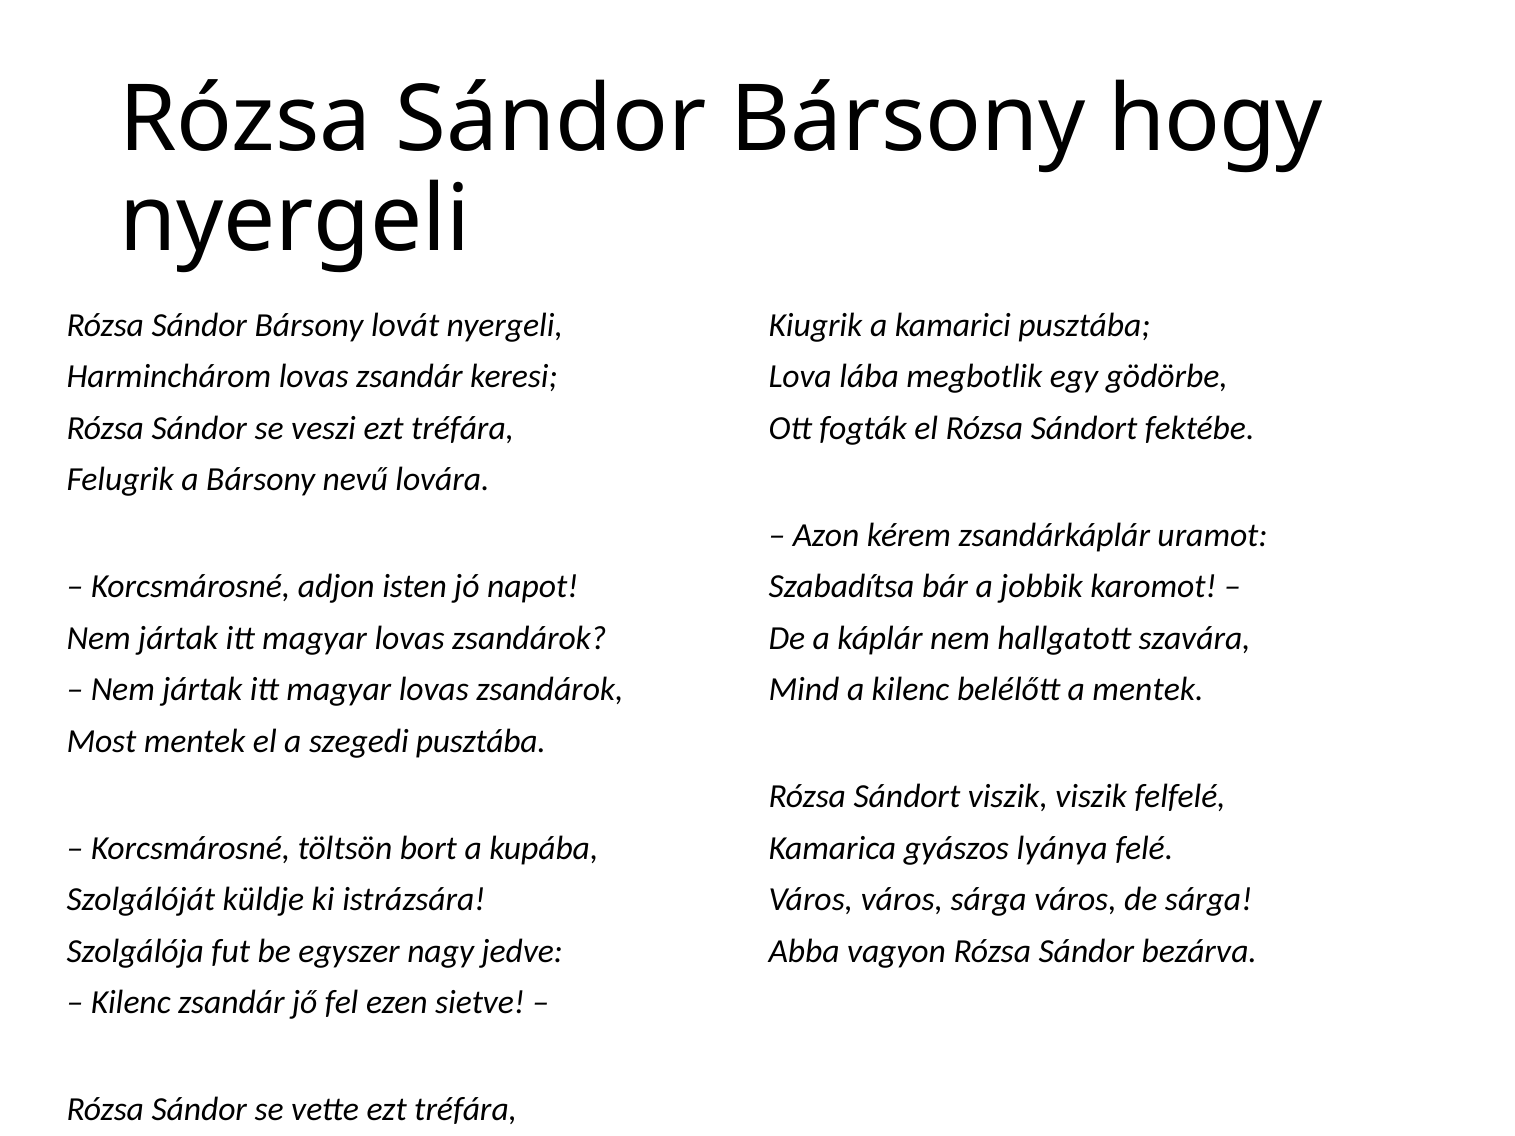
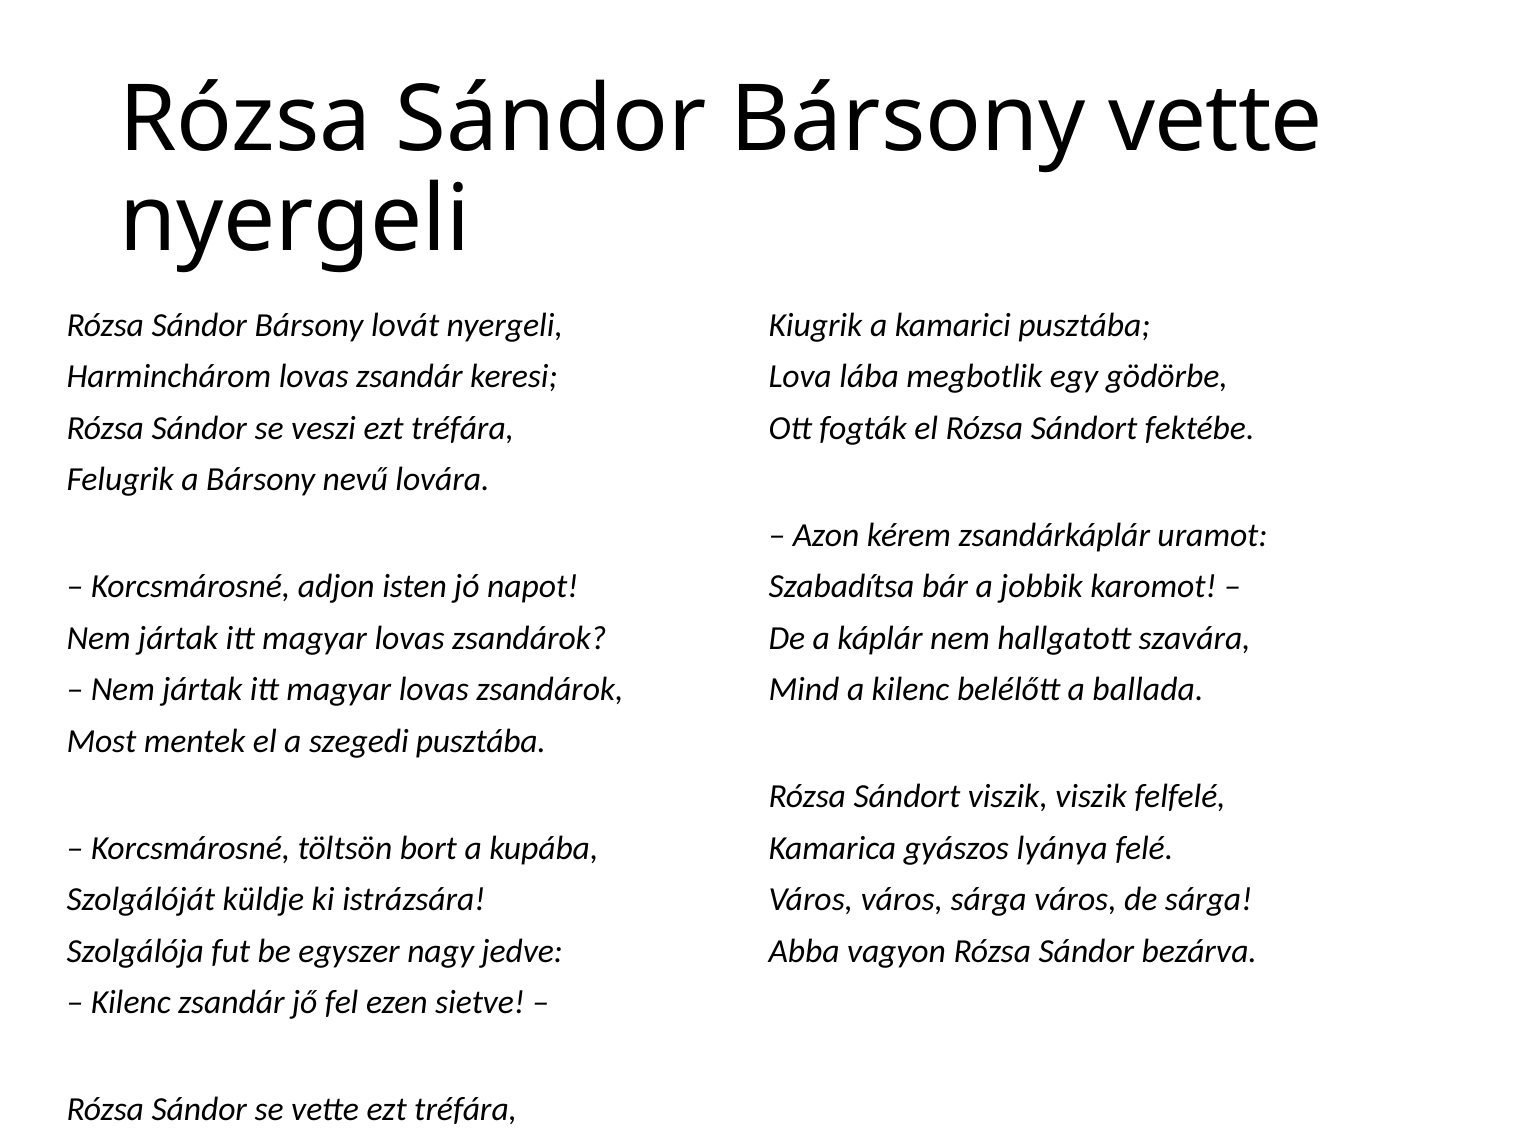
Bársony hogy: hogy -> vette (1216, 120)
a mentek: mentek -> ballada (1148, 690)
